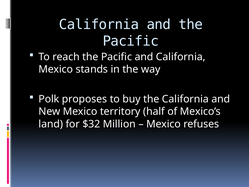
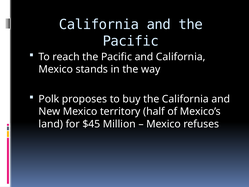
$32: $32 -> $45 (91, 124)
